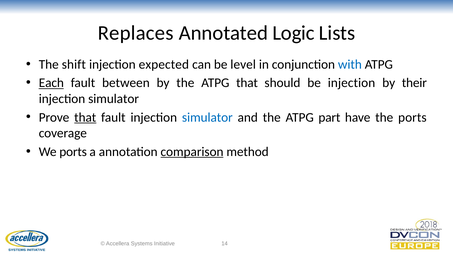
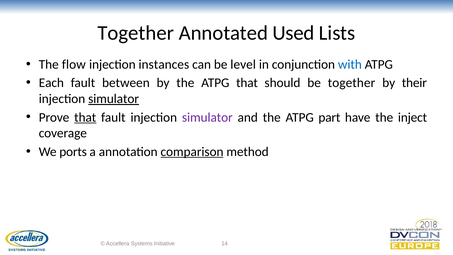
Replaces: Replaces -> Together (136, 33)
Logic: Logic -> Used (294, 33)
shift: shift -> flow (74, 64)
expected: expected -> instances (164, 64)
Each underline: present -> none (51, 83)
be injection: injection -> together (352, 83)
simulator underline: none -> present (114, 99)
simulator colour: blue -> purple (207, 117)
the ports: ports -> inject (413, 117)
